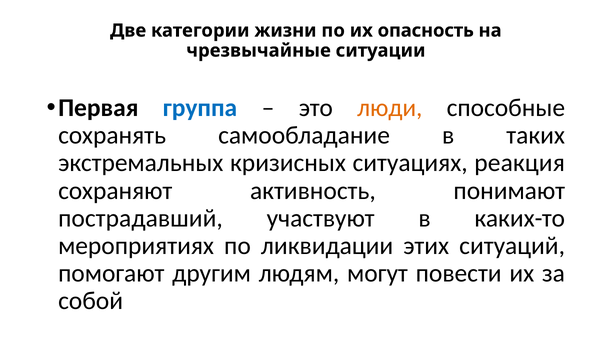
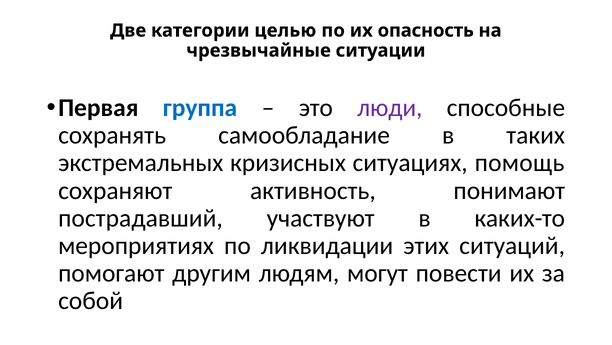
жизни: жизни -> целью (285, 30)
люди colour: orange -> purple (390, 108)
реакция: реакция -> помощь (520, 163)
